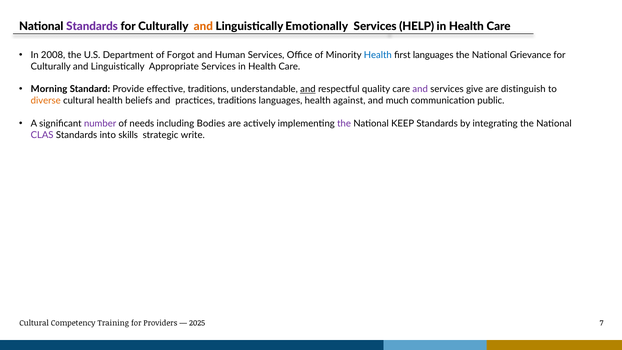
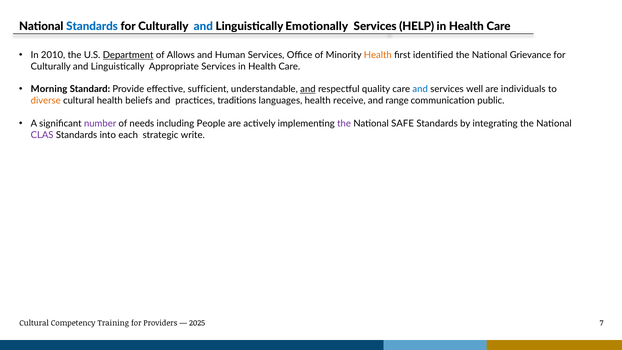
Standards colour: purple -> blue (92, 26)
and colour: orange -> blue (203, 26)
2008: 2008 -> 2010 (53, 55)
Department underline: none -> present (128, 55)
Forgot: Forgot -> Allows (181, 55)
Health colour: blue -> orange (378, 55)
first languages: languages -> identified (433, 55)
effective traditions: traditions -> sufficient (208, 89)
and colour: purple -> blue (420, 89)
give: give -> well (475, 89)
distinguish: distinguish -> individuals (523, 89)
against: against -> receive (349, 101)
much: much -> range (397, 101)
Bodies: Bodies -> People (211, 124)
KEEP: KEEP -> SAFE (403, 124)
skills: skills -> each (128, 135)
